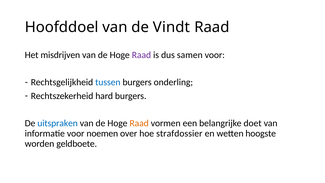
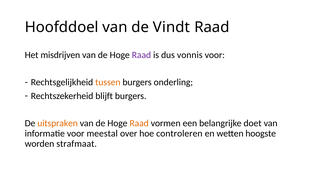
samen: samen -> vonnis (190, 55)
tussen colour: blue -> orange (108, 82)
hard: hard -> blijft (104, 96)
uitspraken colour: blue -> orange (58, 123)
noemen: noemen -> meestal (102, 133)
strafdossier: strafdossier -> controleren (179, 133)
geldboete: geldboete -> strafmaat (77, 144)
